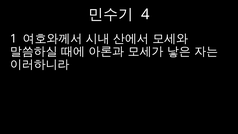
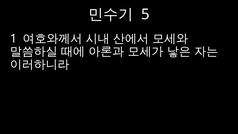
4: 4 -> 5 (145, 14)
